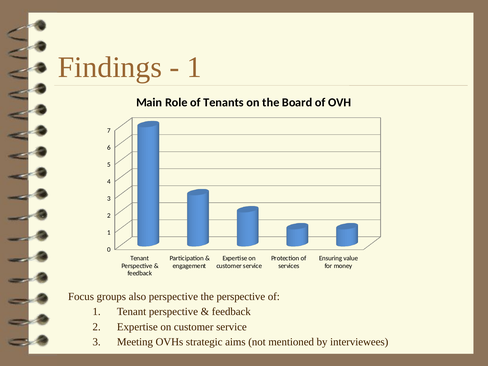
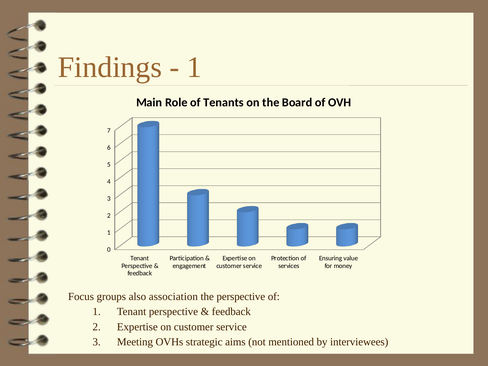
also perspective: perspective -> association (173, 296)
